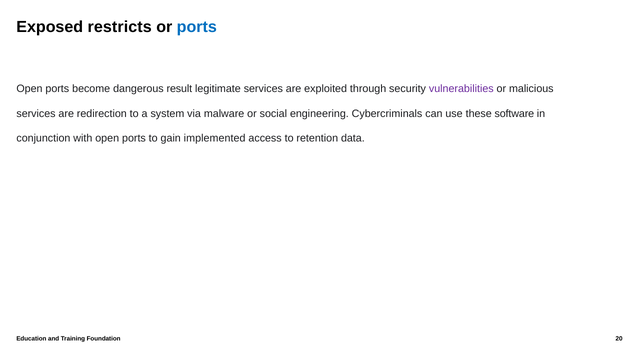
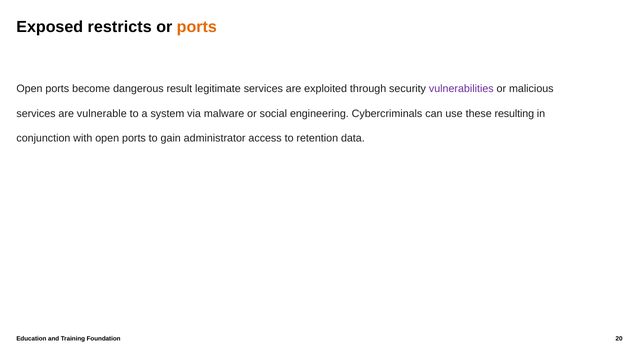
ports colour: blue -> orange (197, 27)
redirection: redirection -> vulnerable (102, 114)
software: software -> resulting (514, 114)
implemented: implemented -> administrator (215, 138)
